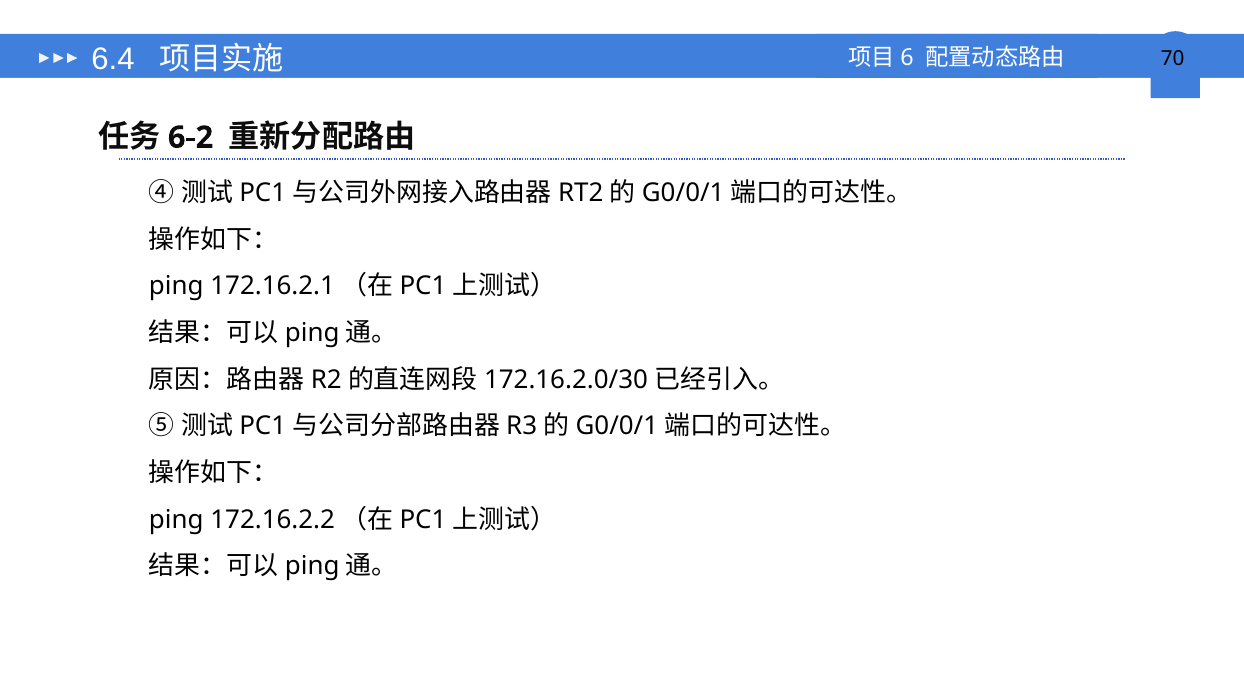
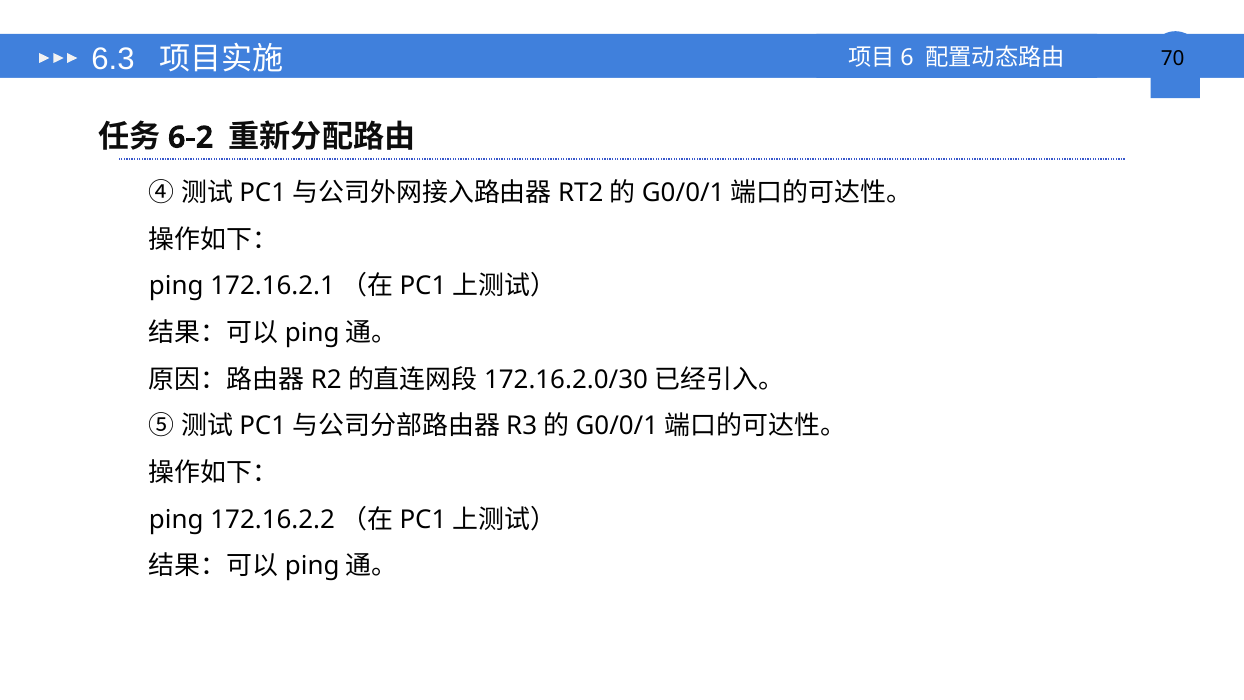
6.4: 6.4 -> 6.3 (113, 60)
